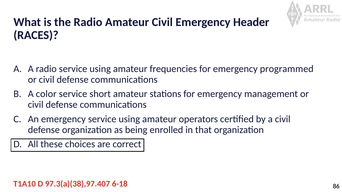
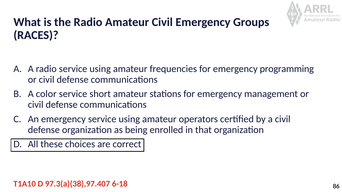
Header: Header -> Groups (251, 22)
programmed: programmed -> programming (287, 69)
